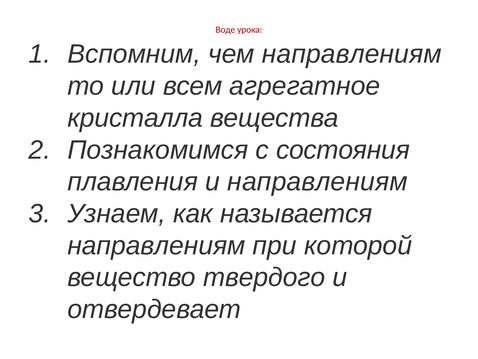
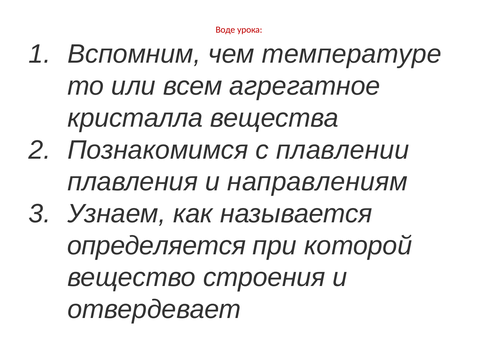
чем направлениям: направлениям -> температуре (352, 54)
состояния: состояния -> плавлении (343, 150)
направлениям: направлениям -> определяется (156, 245)
твердого: твердого -> строения (264, 277)
